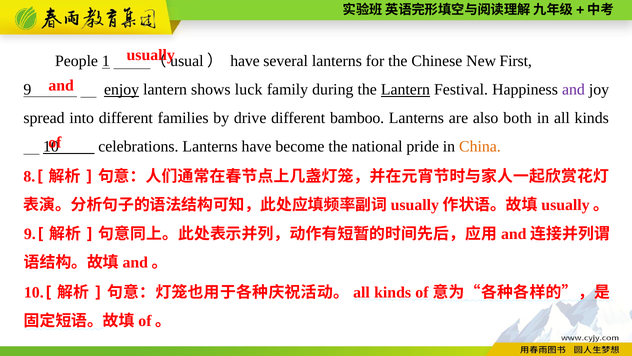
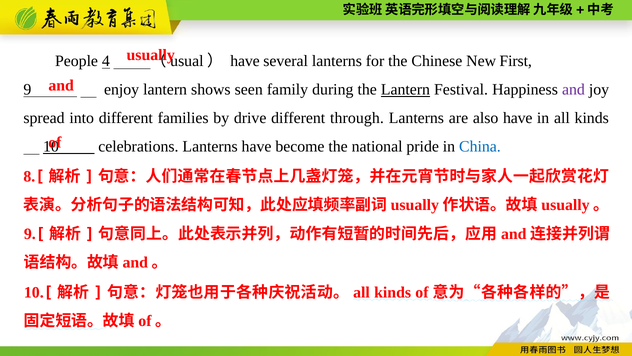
1: 1 -> 4 (106, 61)
enjoy underline: present -> none (122, 90)
luck: luck -> seen (249, 90)
bamboo: bamboo -> through (357, 118)
also both: both -> have (518, 118)
China colour: orange -> blue (480, 146)
